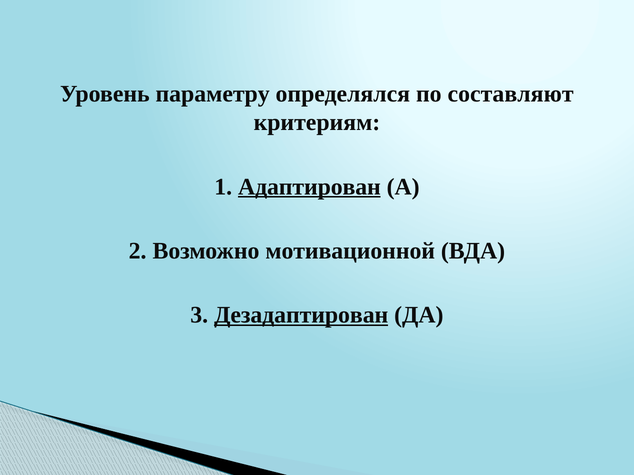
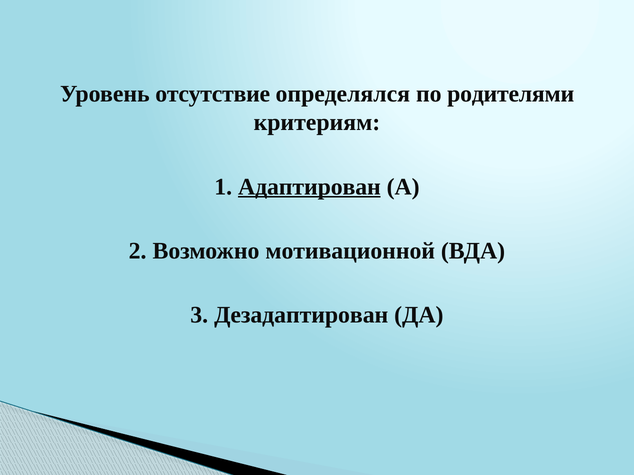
параметру: параметру -> отсутствие (213, 94)
составляют: составляют -> родителями (511, 94)
Дезадаптирован underline: present -> none (301, 315)
